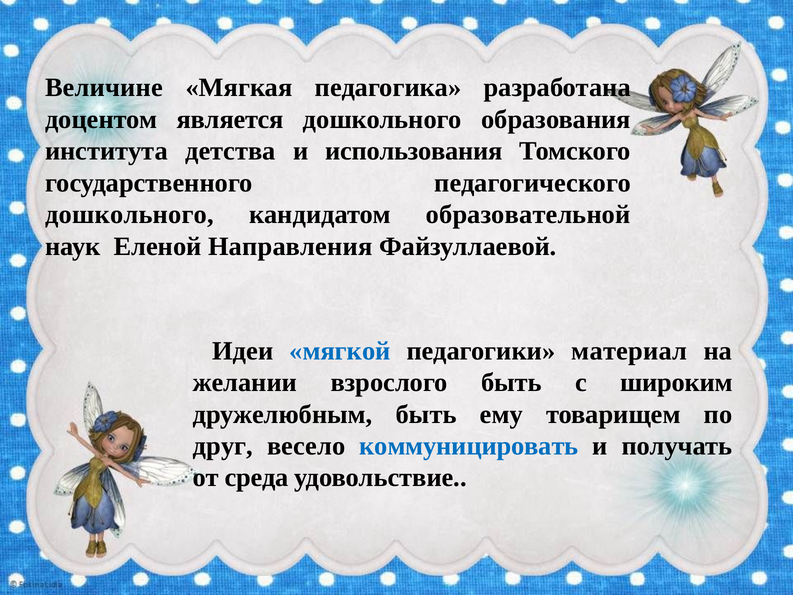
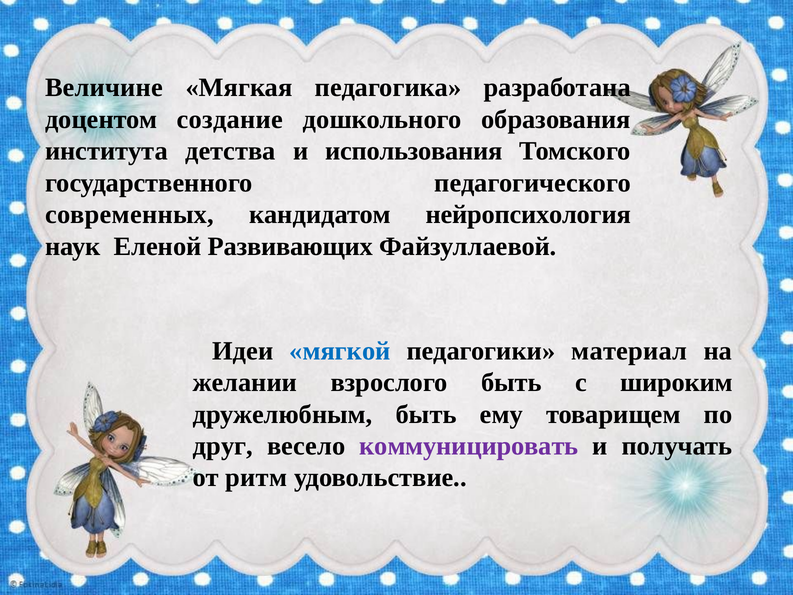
является: является -> создание (230, 119)
дошкольного: дошкольного -> современных (129, 215)
образовательной: образовательной -> нейропсихология (528, 215)
Направления: Направления -> Развивающих (291, 246)
коммуницировать colour: blue -> purple (469, 446)
среда: среда -> ритм (256, 478)
